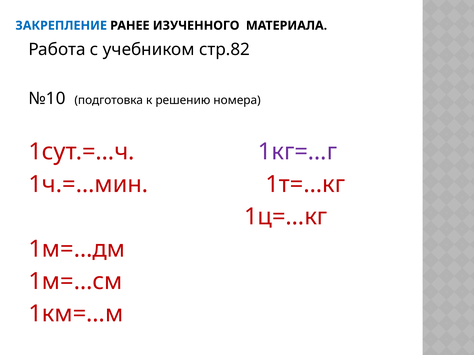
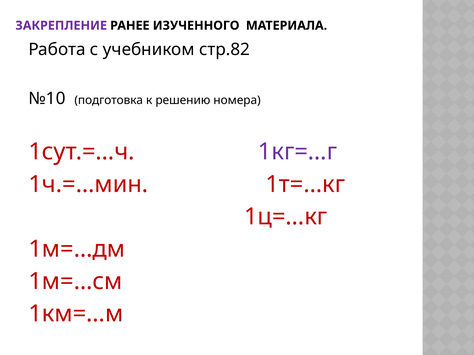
ЗАКРЕПЛЕНИЕ colour: blue -> purple (61, 26)
